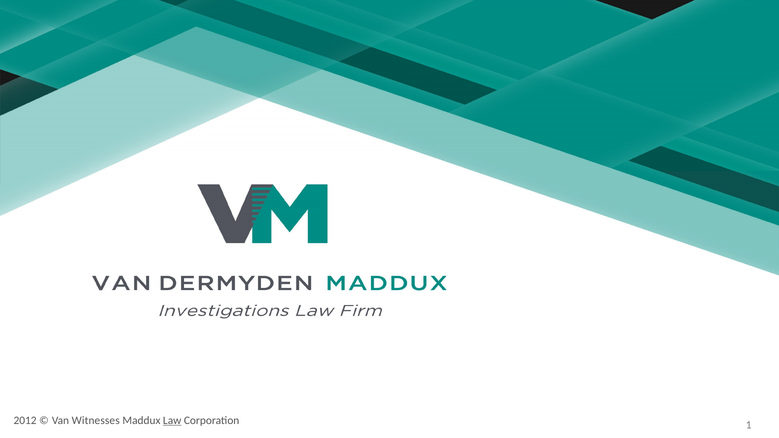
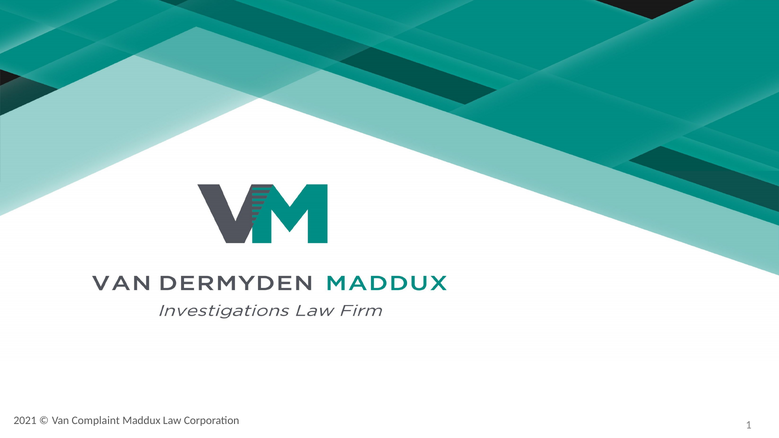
2012: 2012 -> 2021 (25, 421)
Witnesses: Witnesses -> Complaint (96, 421)
Law underline: present -> none (172, 421)
